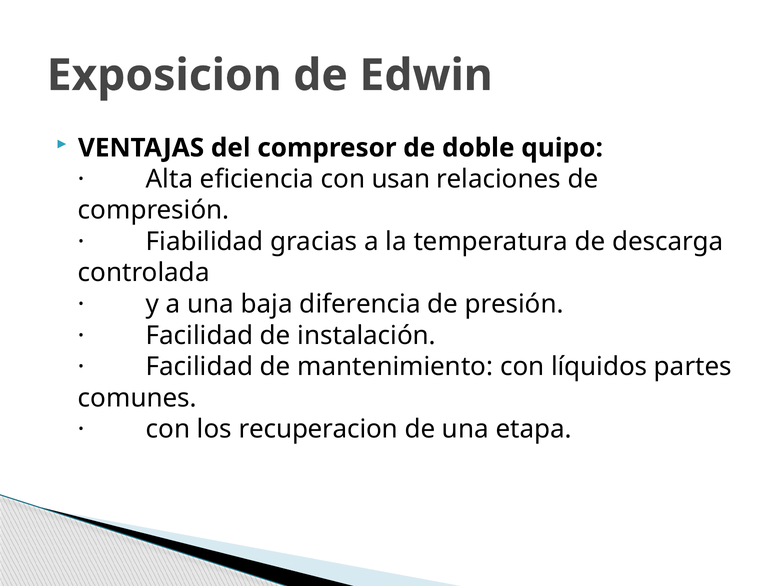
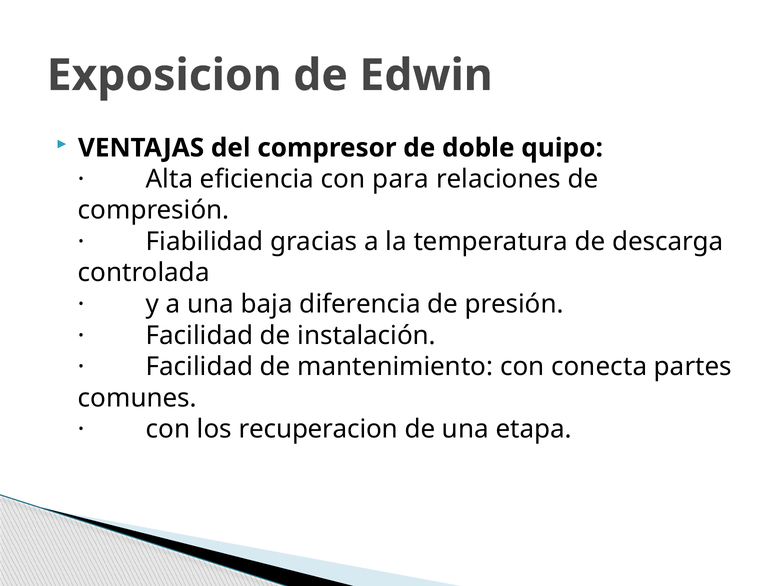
usan: usan -> para (401, 179)
líquidos: líquidos -> conecta (599, 367)
